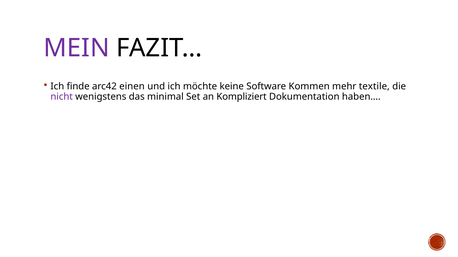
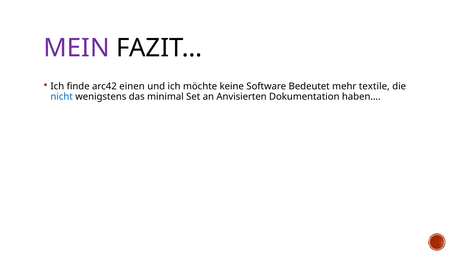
Kommen: Kommen -> Bedeutet (309, 87)
nicht colour: purple -> blue (62, 97)
Kompliziert: Kompliziert -> Anvisierten (242, 97)
